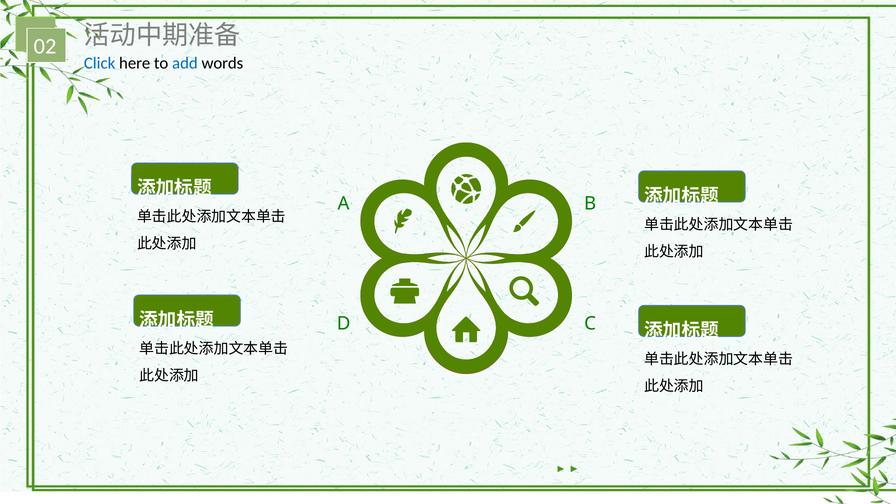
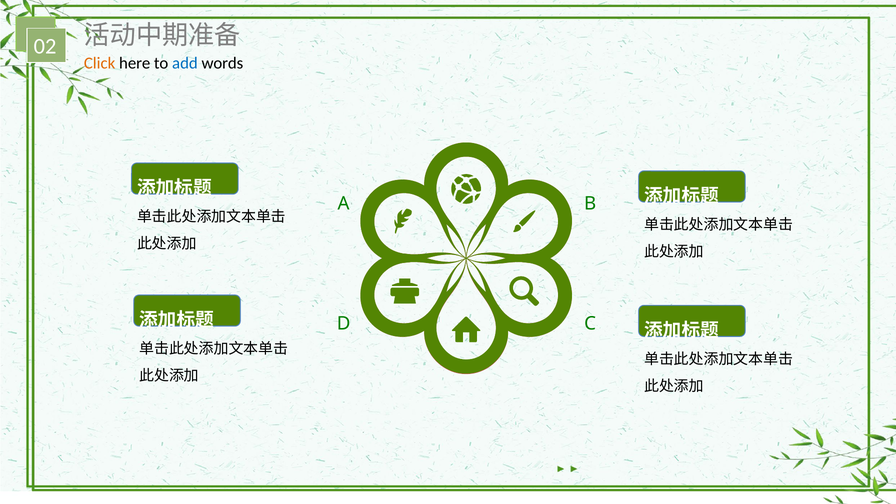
Click colour: blue -> orange (100, 63)
